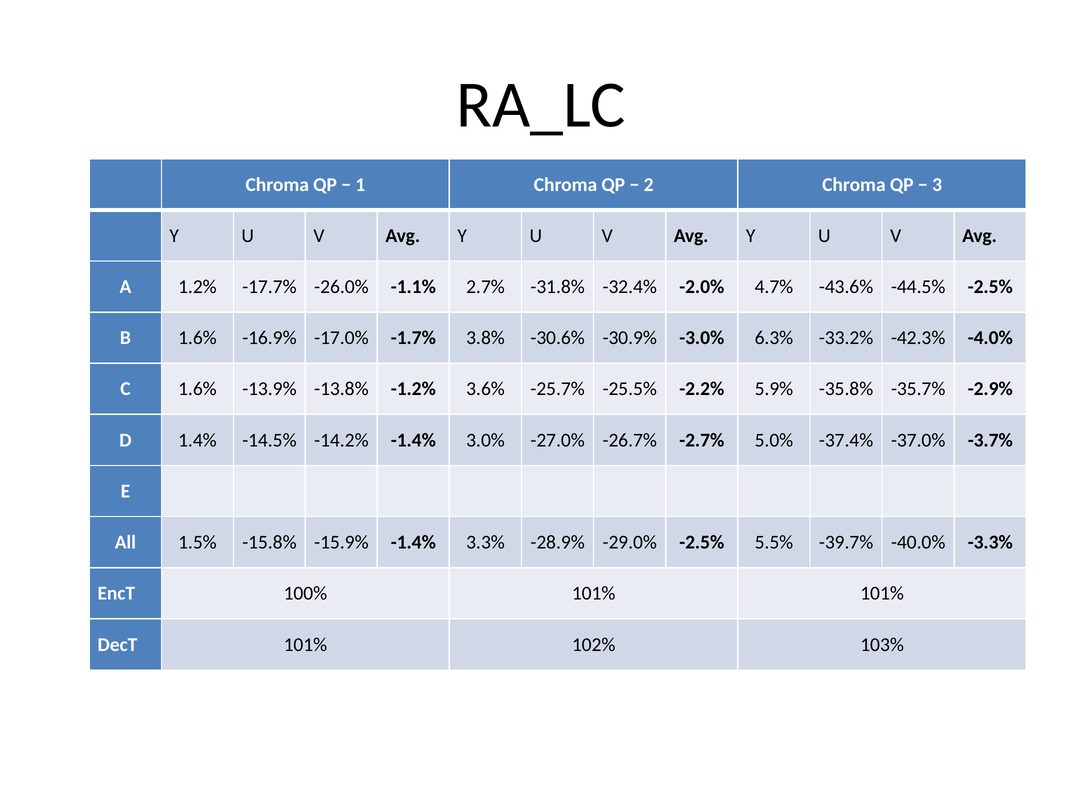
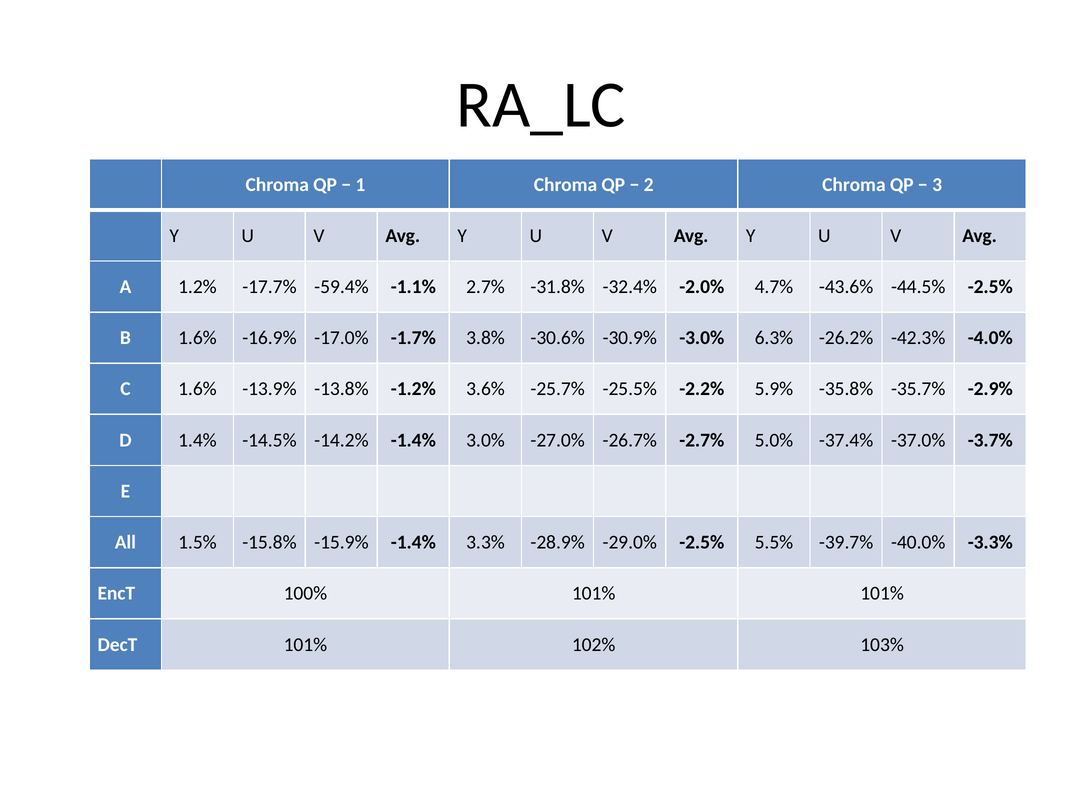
-26.0%: -26.0% -> -59.4% (341, 287)
-33.2%: -33.2% -> -26.2% (846, 338)
